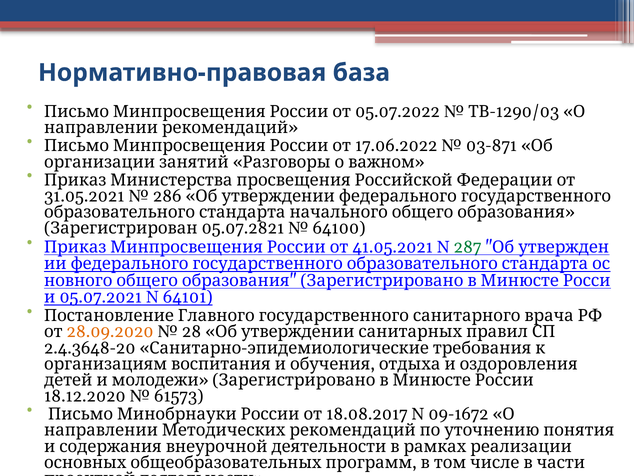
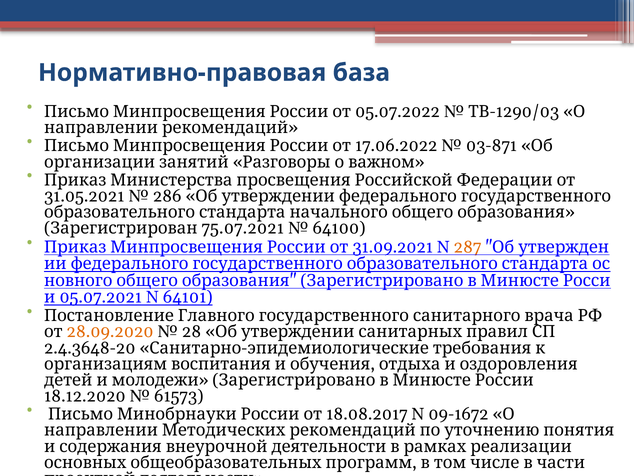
05.07.2821: 05.07.2821 -> 75.07.2021 (243, 228)
41.05.2021: 41.05.2021 -> 31.09.2021 (393, 247)
287 colour: green -> orange (468, 247)
